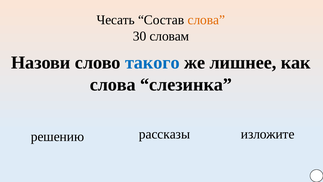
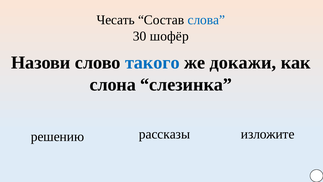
слова colour: orange -> blue (206, 20)
словам: словам -> шофёр (169, 36)
лишнее: лишнее -> докажи (243, 63)
слова: слова -> слона (113, 84)
